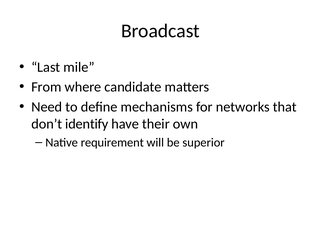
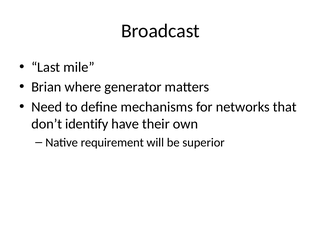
From: From -> Brian (46, 87)
candidate: candidate -> generator (133, 87)
